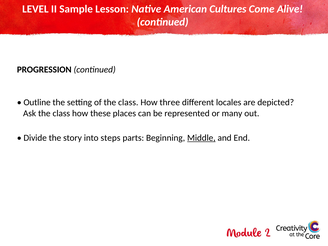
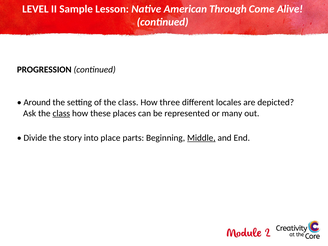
Cultures: Cultures -> Through (228, 9)
Outline: Outline -> Around (37, 102)
class underline: none -> present (61, 113)
steps: steps -> place (111, 138)
